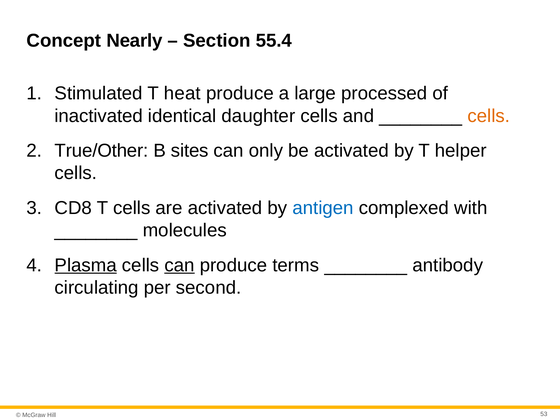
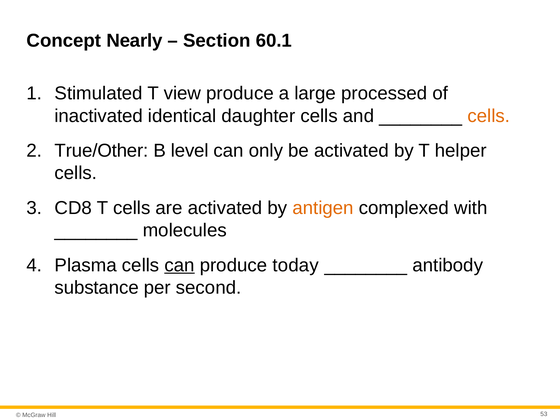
55.4: 55.4 -> 60.1 (274, 41)
heat: heat -> view (182, 93)
sites: sites -> level (190, 151)
antigen colour: blue -> orange (323, 208)
Plasma underline: present -> none (86, 265)
terms: terms -> today (296, 265)
circulating: circulating -> substance (97, 288)
